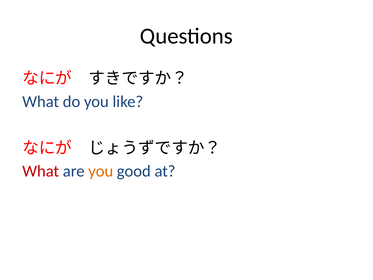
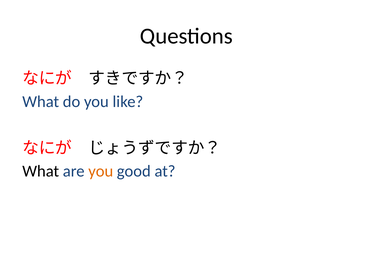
What colour: red -> black (41, 171)
